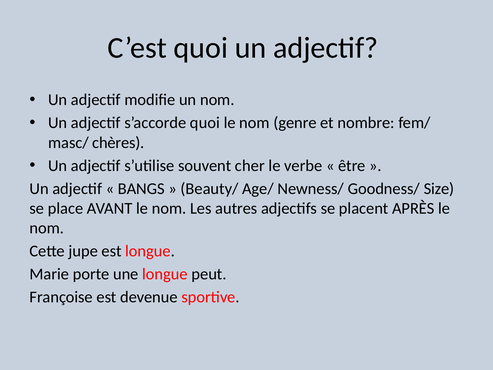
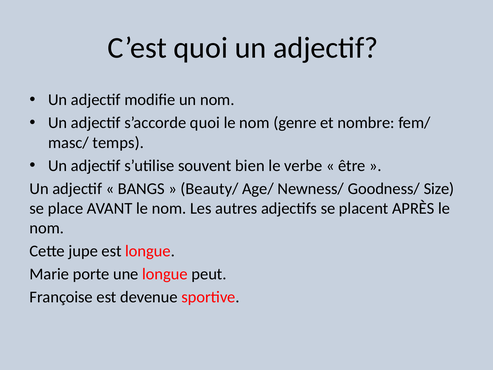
chères: chères -> temps (118, 142)
cher: cher -> bien (250, 165)
